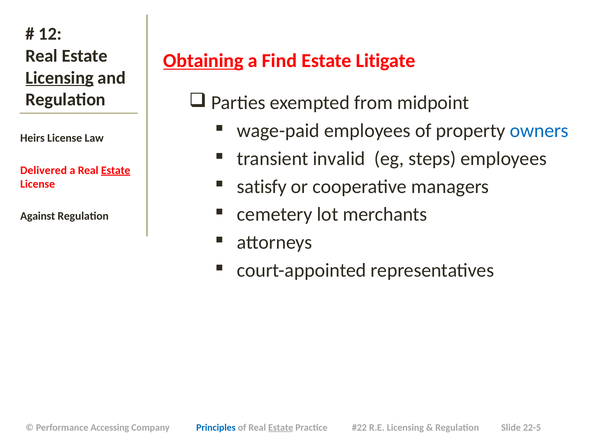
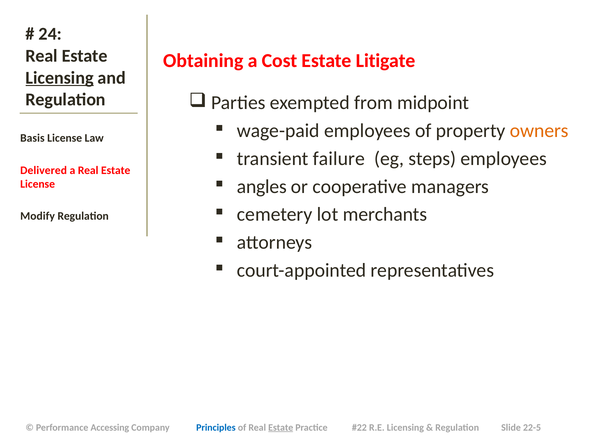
12: 12 -> 24 (50, 34)
Obtaining underline: present -> none (203, 61)
Find: Find -> Cost (280, 61)
owners colour: blue -> orange (539, 130)
Heirs: Heirs -> Basis (32, 138)
invalid: invalid -> failure (339, 158)
Estate underline: present -> none (116, 170)
satisfy: satisfy -> angles (262, 186)
Against: Against -> Modify (38, 216)
